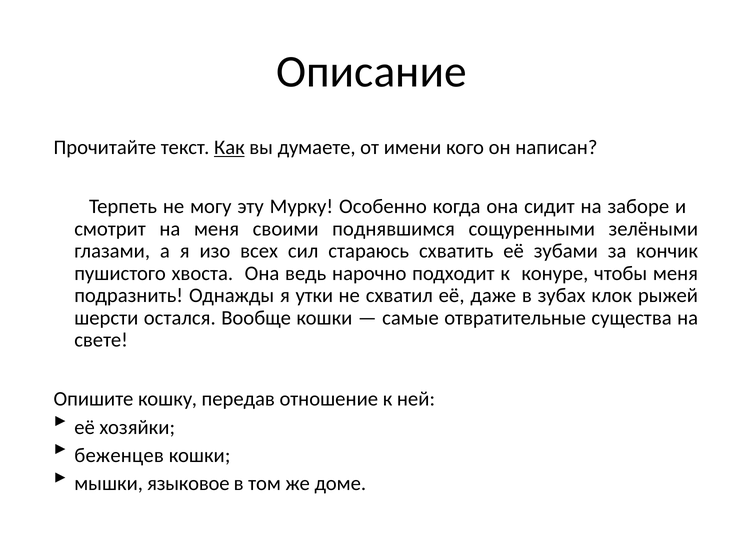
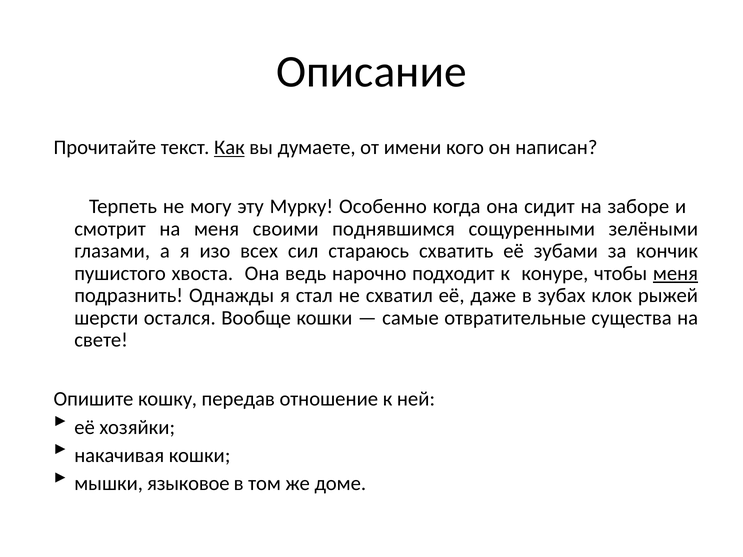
меня underline: none -> present (675, 273)
утки: утки -> стал (314, 296)
беженцев: беженцев -> накачивая (119, 456)
